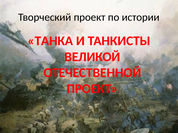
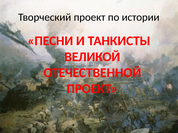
ТАНКА: ТАНКА -> ПЕСНИ (50, 41)
